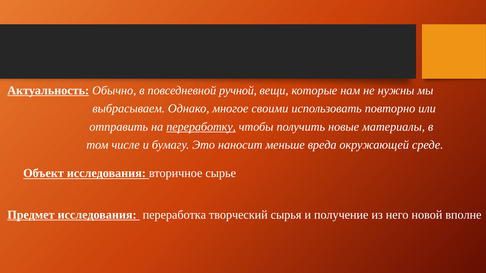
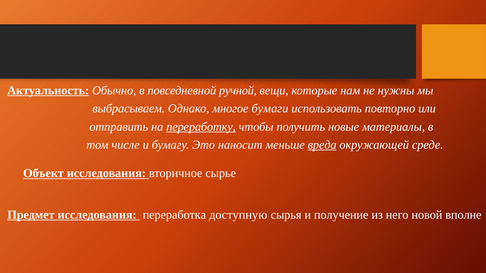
своими: своими -> бумаги (270, 109)
вреда underline: none -> present (322, 145)
творческий: творческий -> доступную (238, 215)
